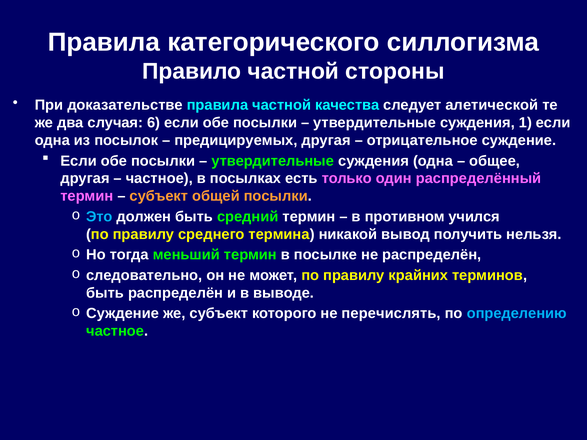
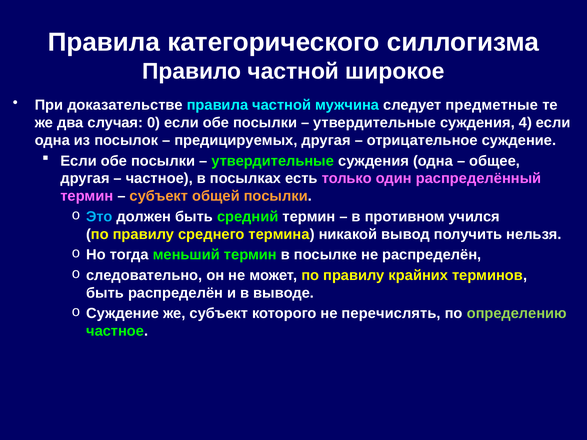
стороны: стороны -> широкое (395, 71)
качества: качества -> мужчина (347, 105)
алетической: алетической -> предметные (492, 105)
6: 6 -> 0 (154, 123)
1: 1 -> 4 (525, 123)
определению colour: light blue -> light green (517, 314)
